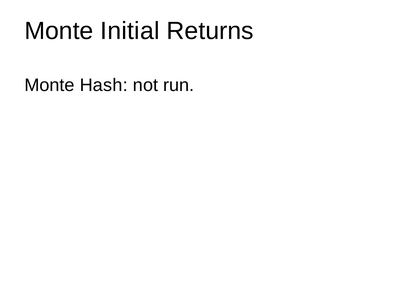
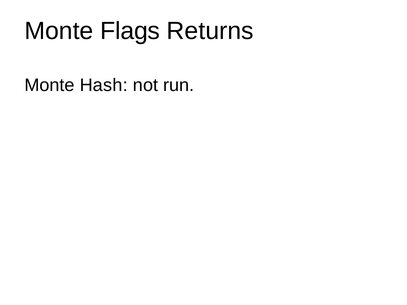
Initial: Initial -> Flags (130, 31)
